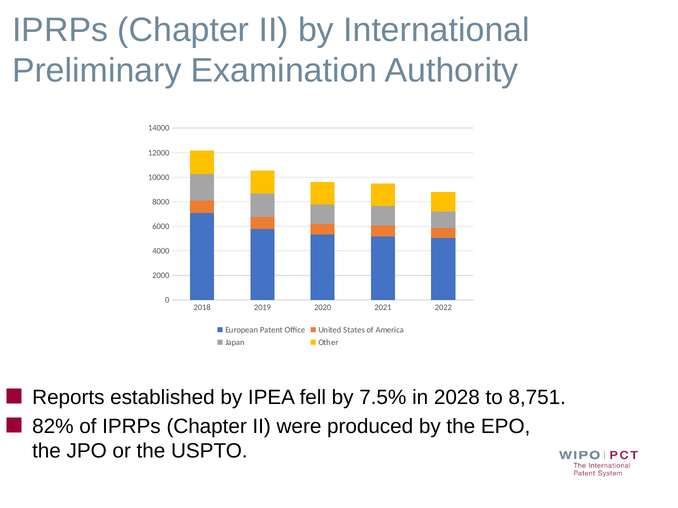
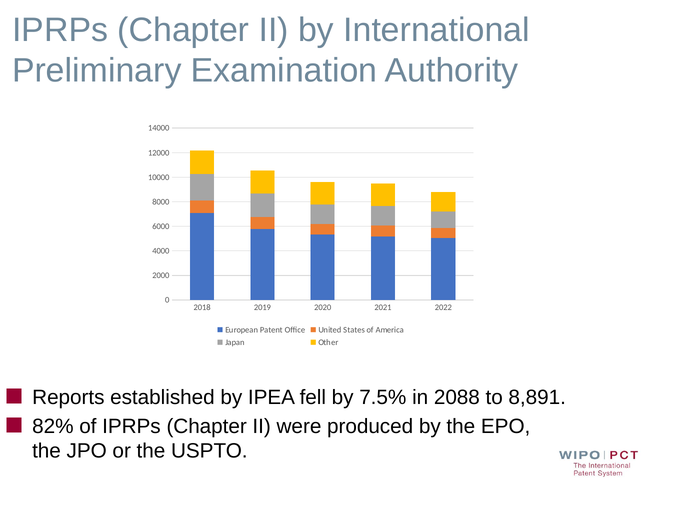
2028: 2028 -> 2088 (457, 398)
8,751: 8,751 -> 8,891 (537, 398)
